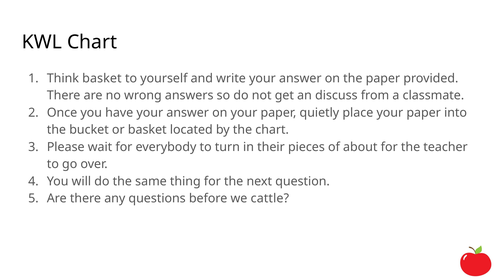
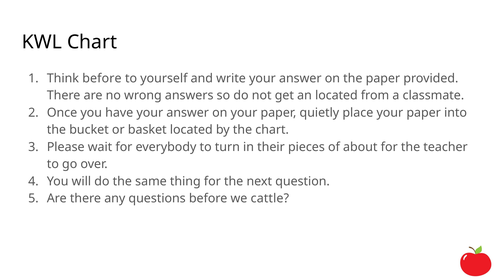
Think basket: basket -> before (102, 78)
an discuss: discuss -> located (336, 95)
